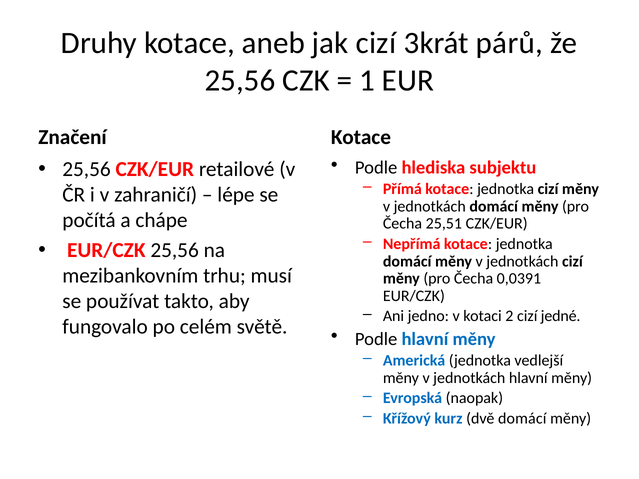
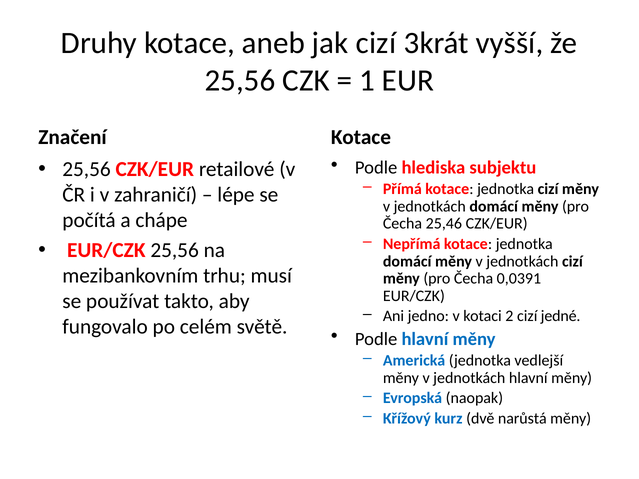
párů: párů -> vyšší (510, 43)
25,51: 25,51 -> 25,46 (444, 224)
dvě domácí: domácí -> narůstá (522, 419)
